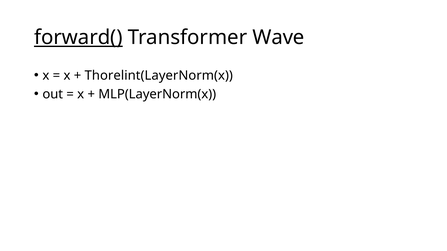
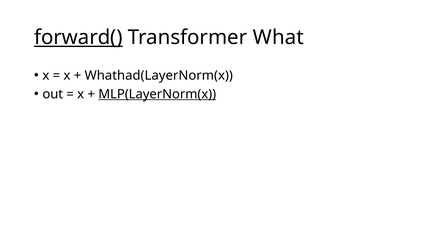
Wave: Wave -> What (278, 38)
Thorelint(LayerNorm(x: Thorelint(LayerNorm(x -> Whathad(LayerNorm(x (159, 76)
MLP(LayerNorm(x underline: none -> present (157, 94)
